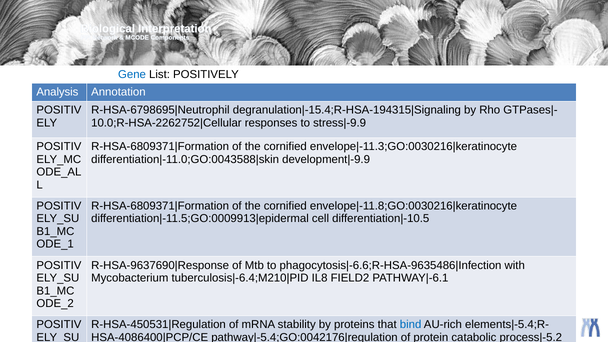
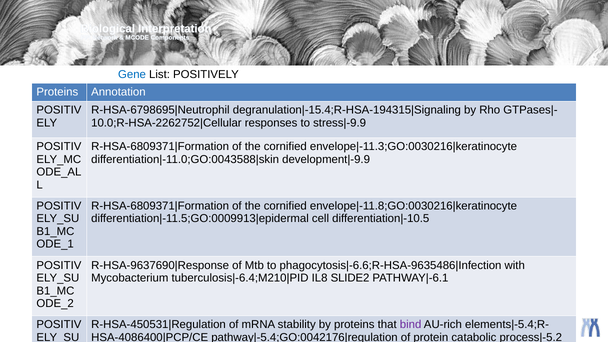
Analysis: Analysis -> Proteins (57, 92)
FIELD2: FIELD2 -> SLIDE2 (350, 278)
bind colour: blue -> purple (411, 325)
